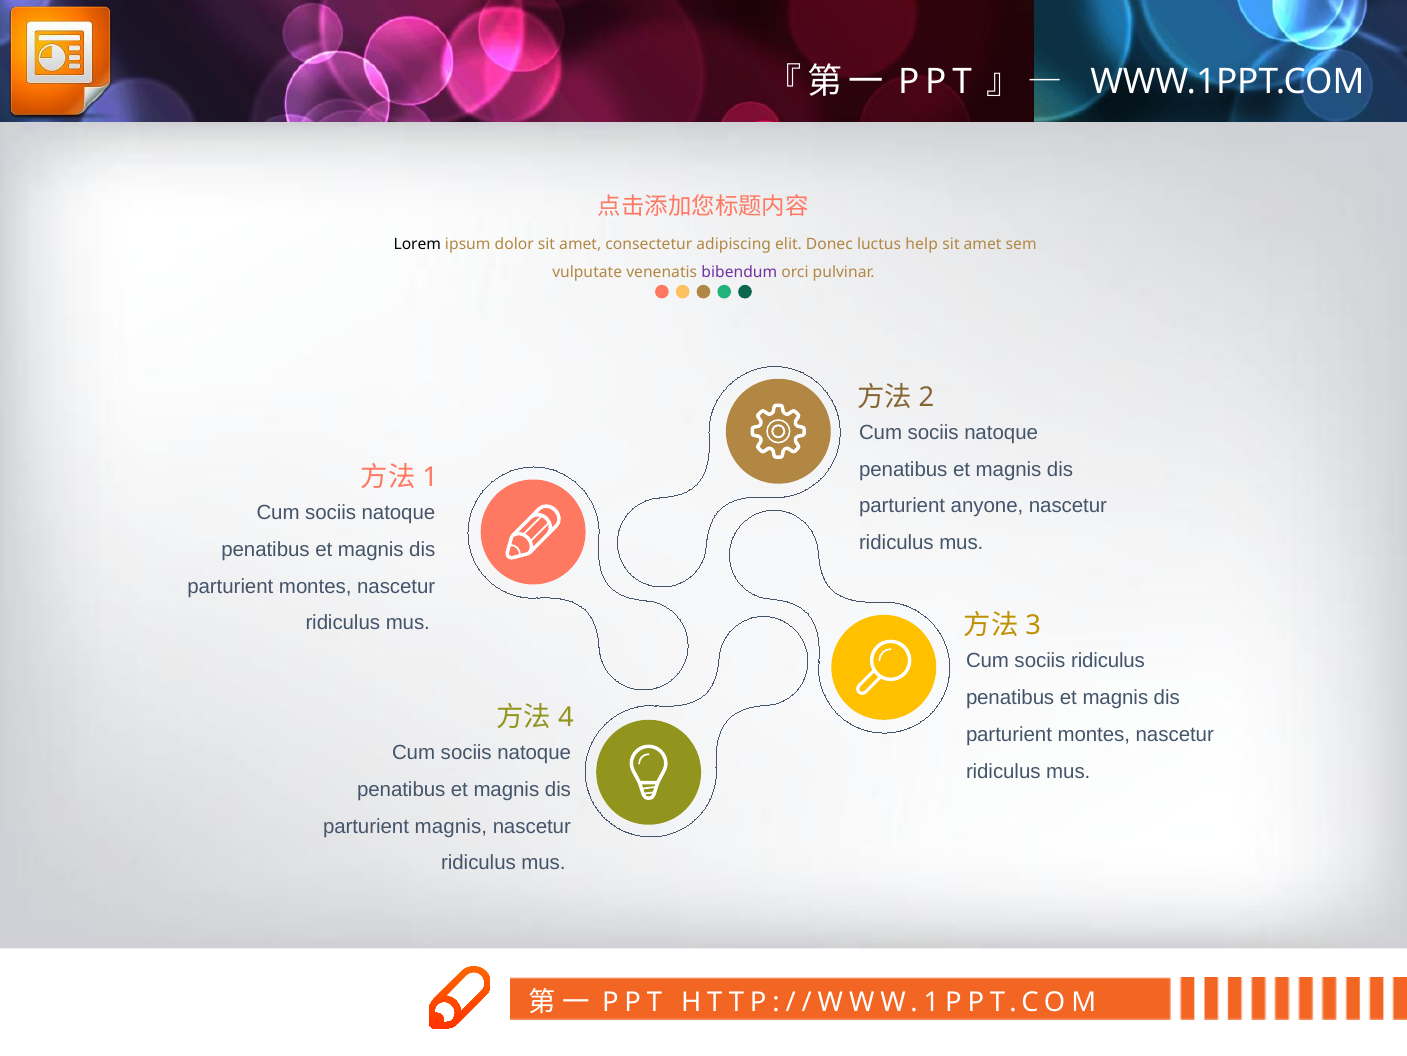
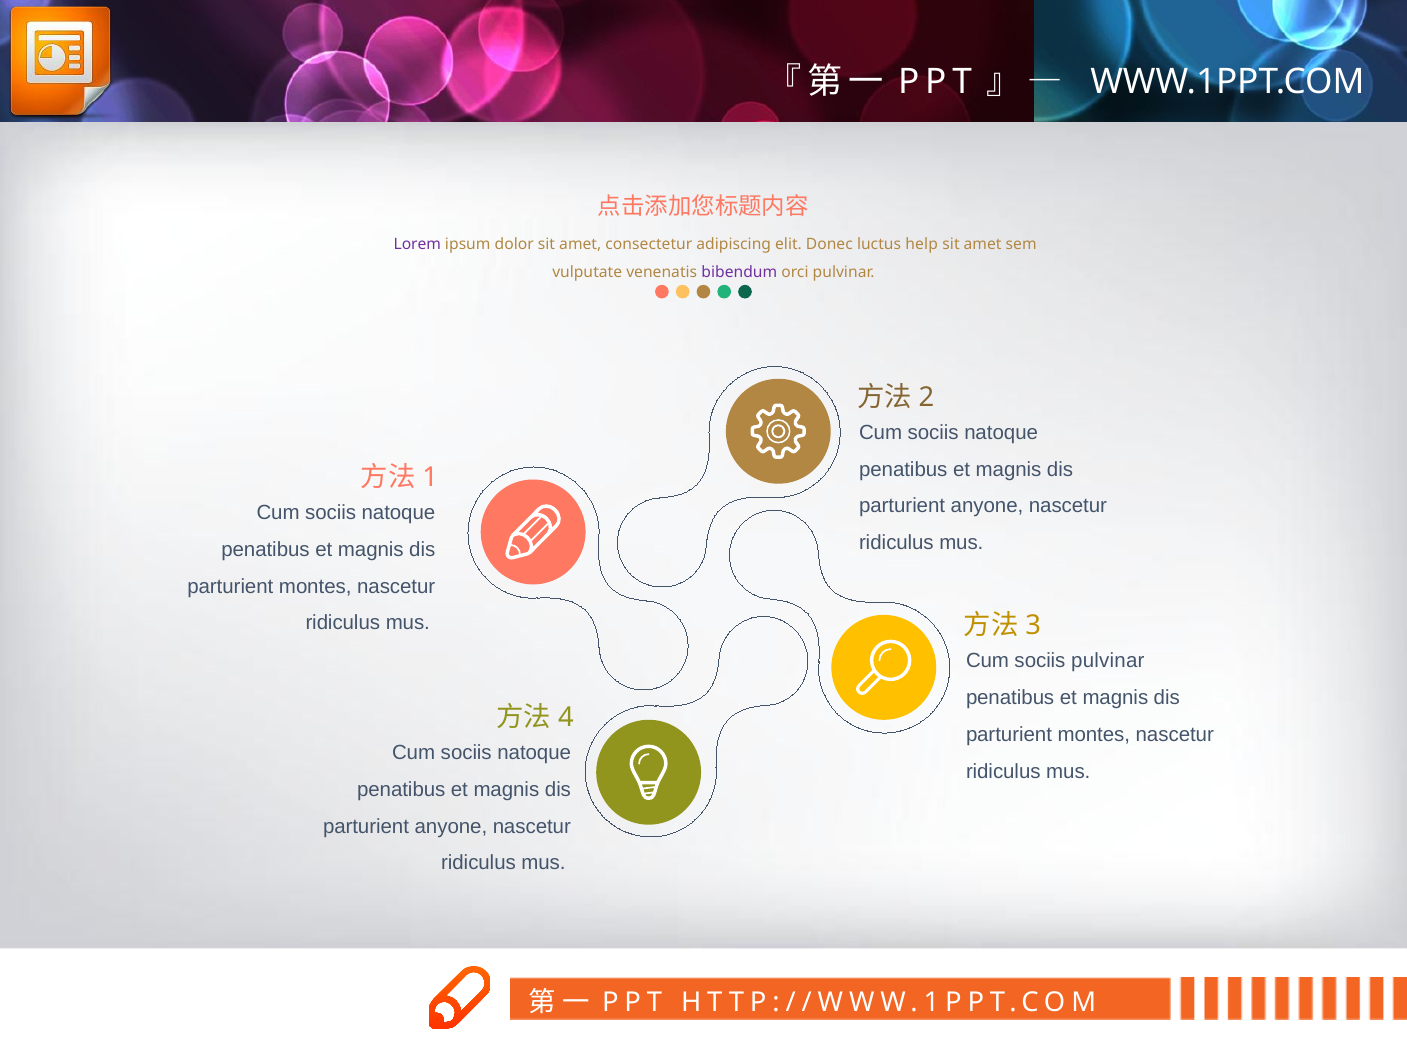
Lorem colour: black -> purple (417, 244)
sociis ridiculus: ridiculus -> pulvinar (1108, 660)
magnis: magnis -> anyone (451, 826)
